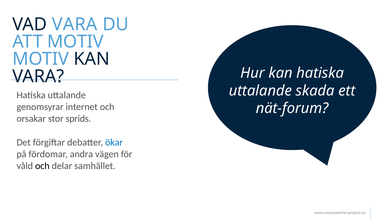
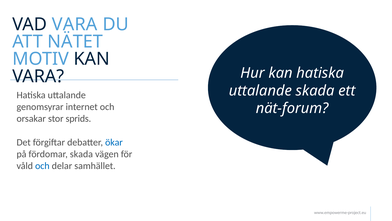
ATT MOTIV: MOTIV -> NÄTET (75, 42)
fördomar andra: andra -> skada (81, 154)
och colour: black -> blue (42, 165)
